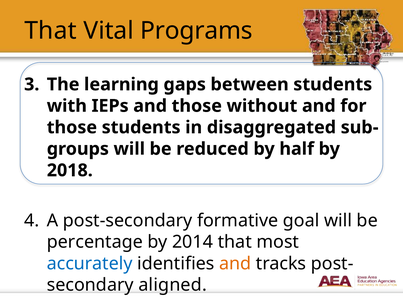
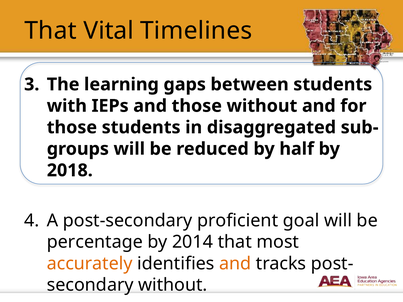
Programs: Programs -> Timelines (196, 31)
formative: formative -> proficient (238, 221)
accurately colour: blue -> orange (90, 264)
aligned: aligned -> without (173, 285)
